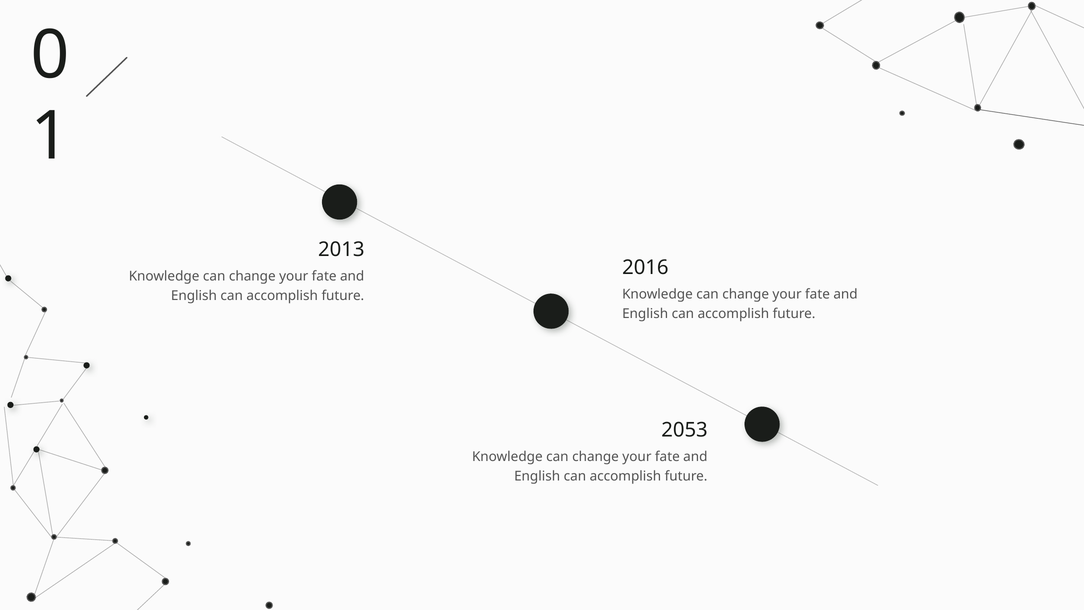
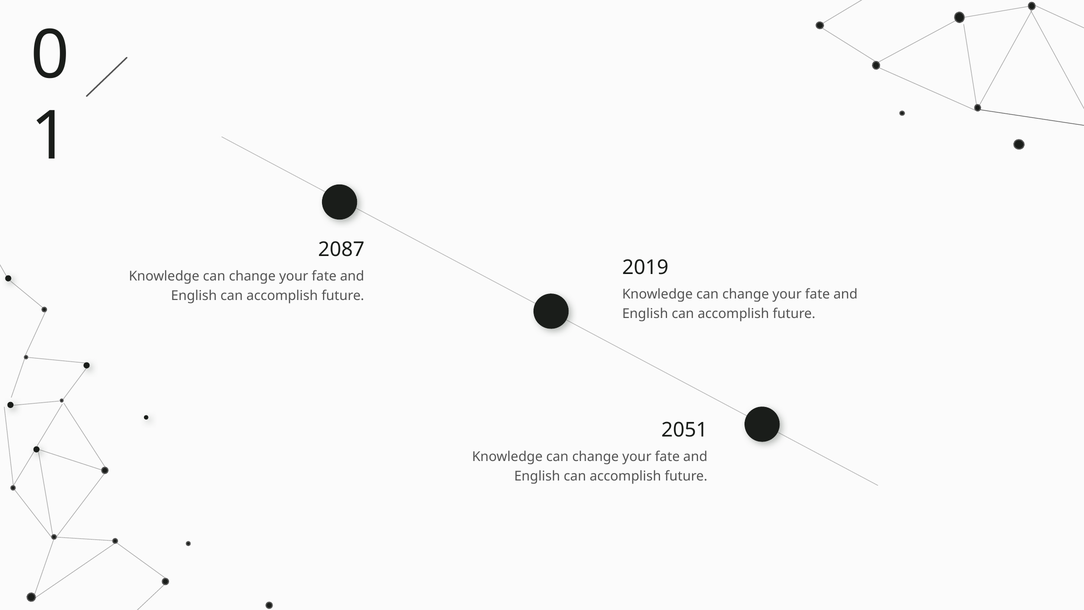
2013: 2013 -> 2087 (341, 250)
2016: 2016 -> 2019 (645, 268)
2053: 2053 -> 2051 (685, 430)
